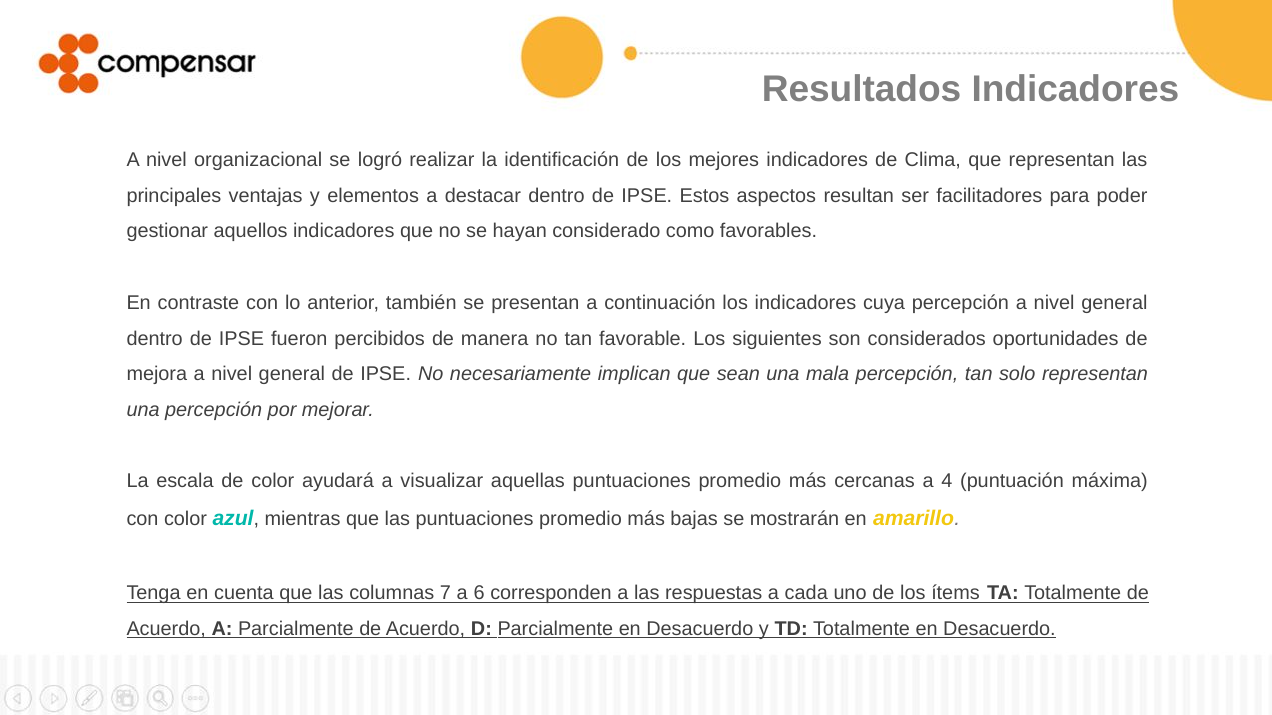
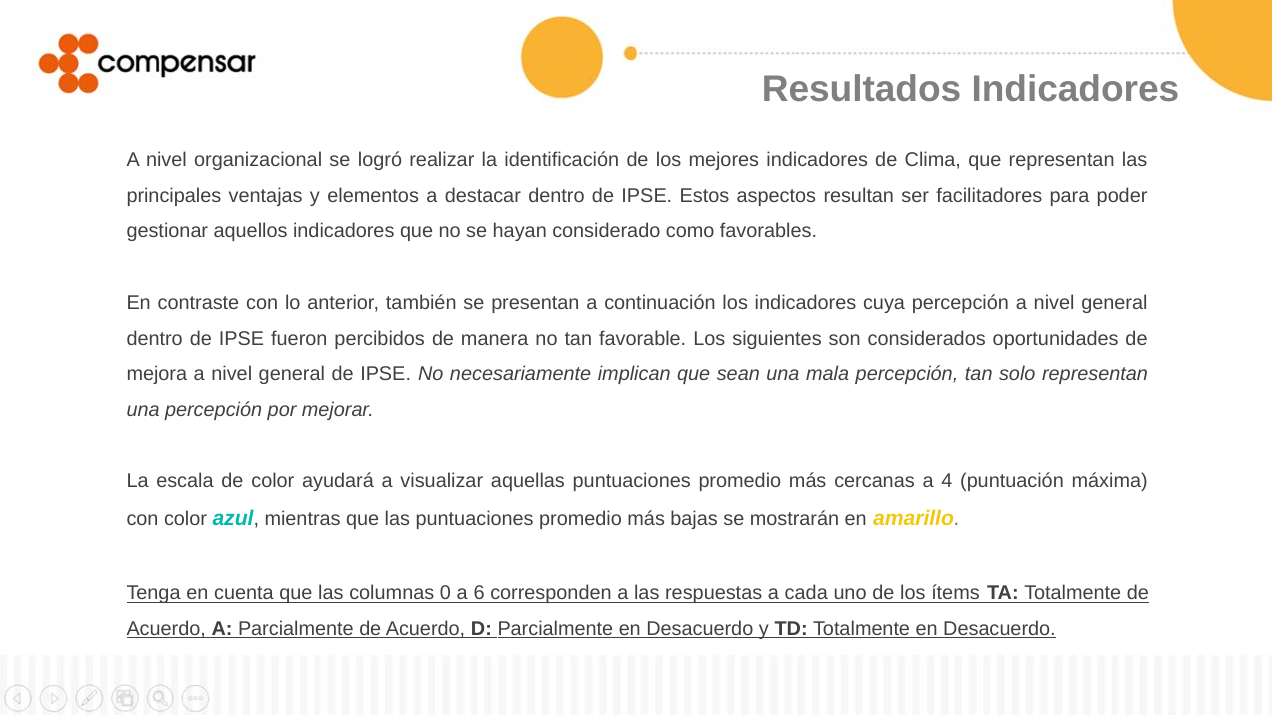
7: 7 -> 0 (445, 594)
